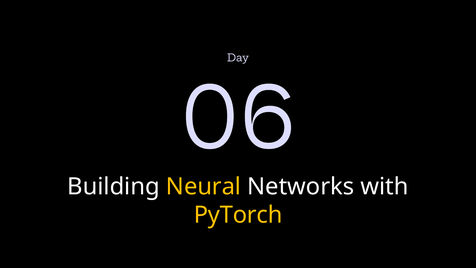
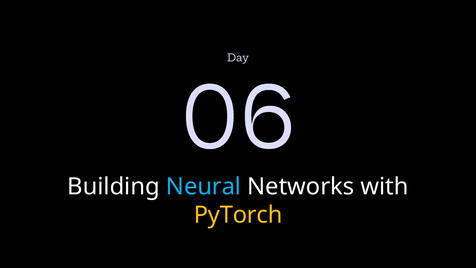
Neural colour: yellow -> light blue (204, 186)
